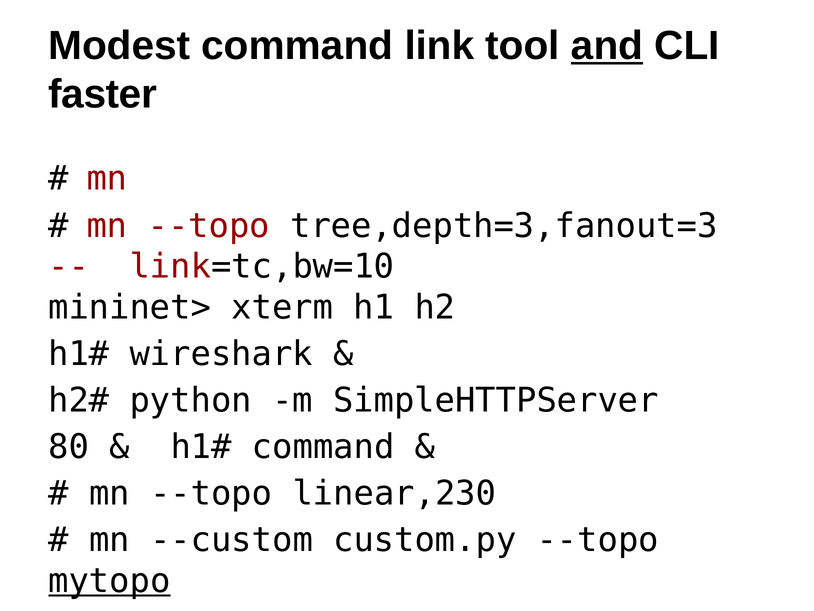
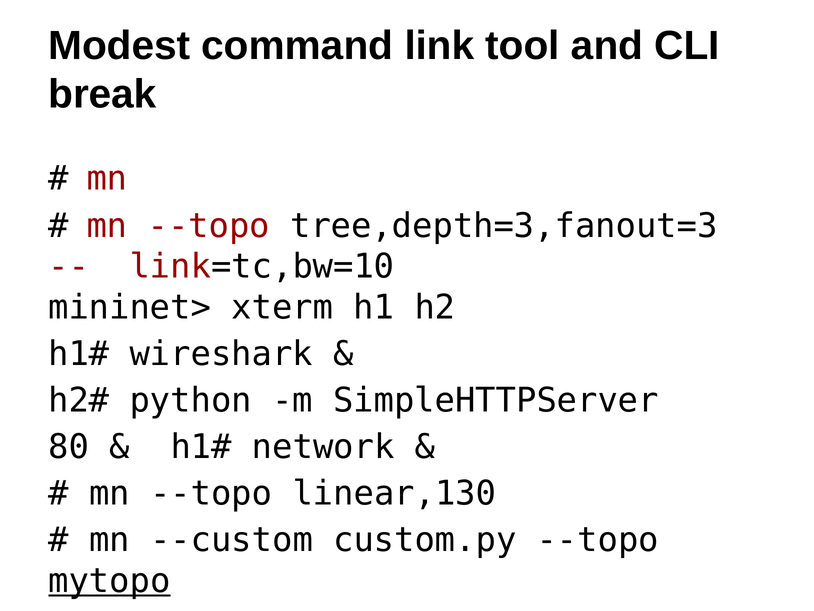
and underline: present -> none (607, 46)
faster: faster -> break (102, 94)
command: command -> network (323, 446)
linear,230: linear,230 -> linear,130 (394, 493)
